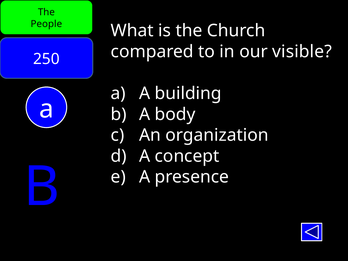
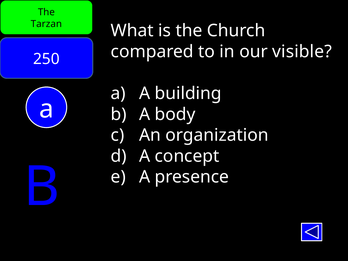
People: People -> Tarzan (46, 24)
